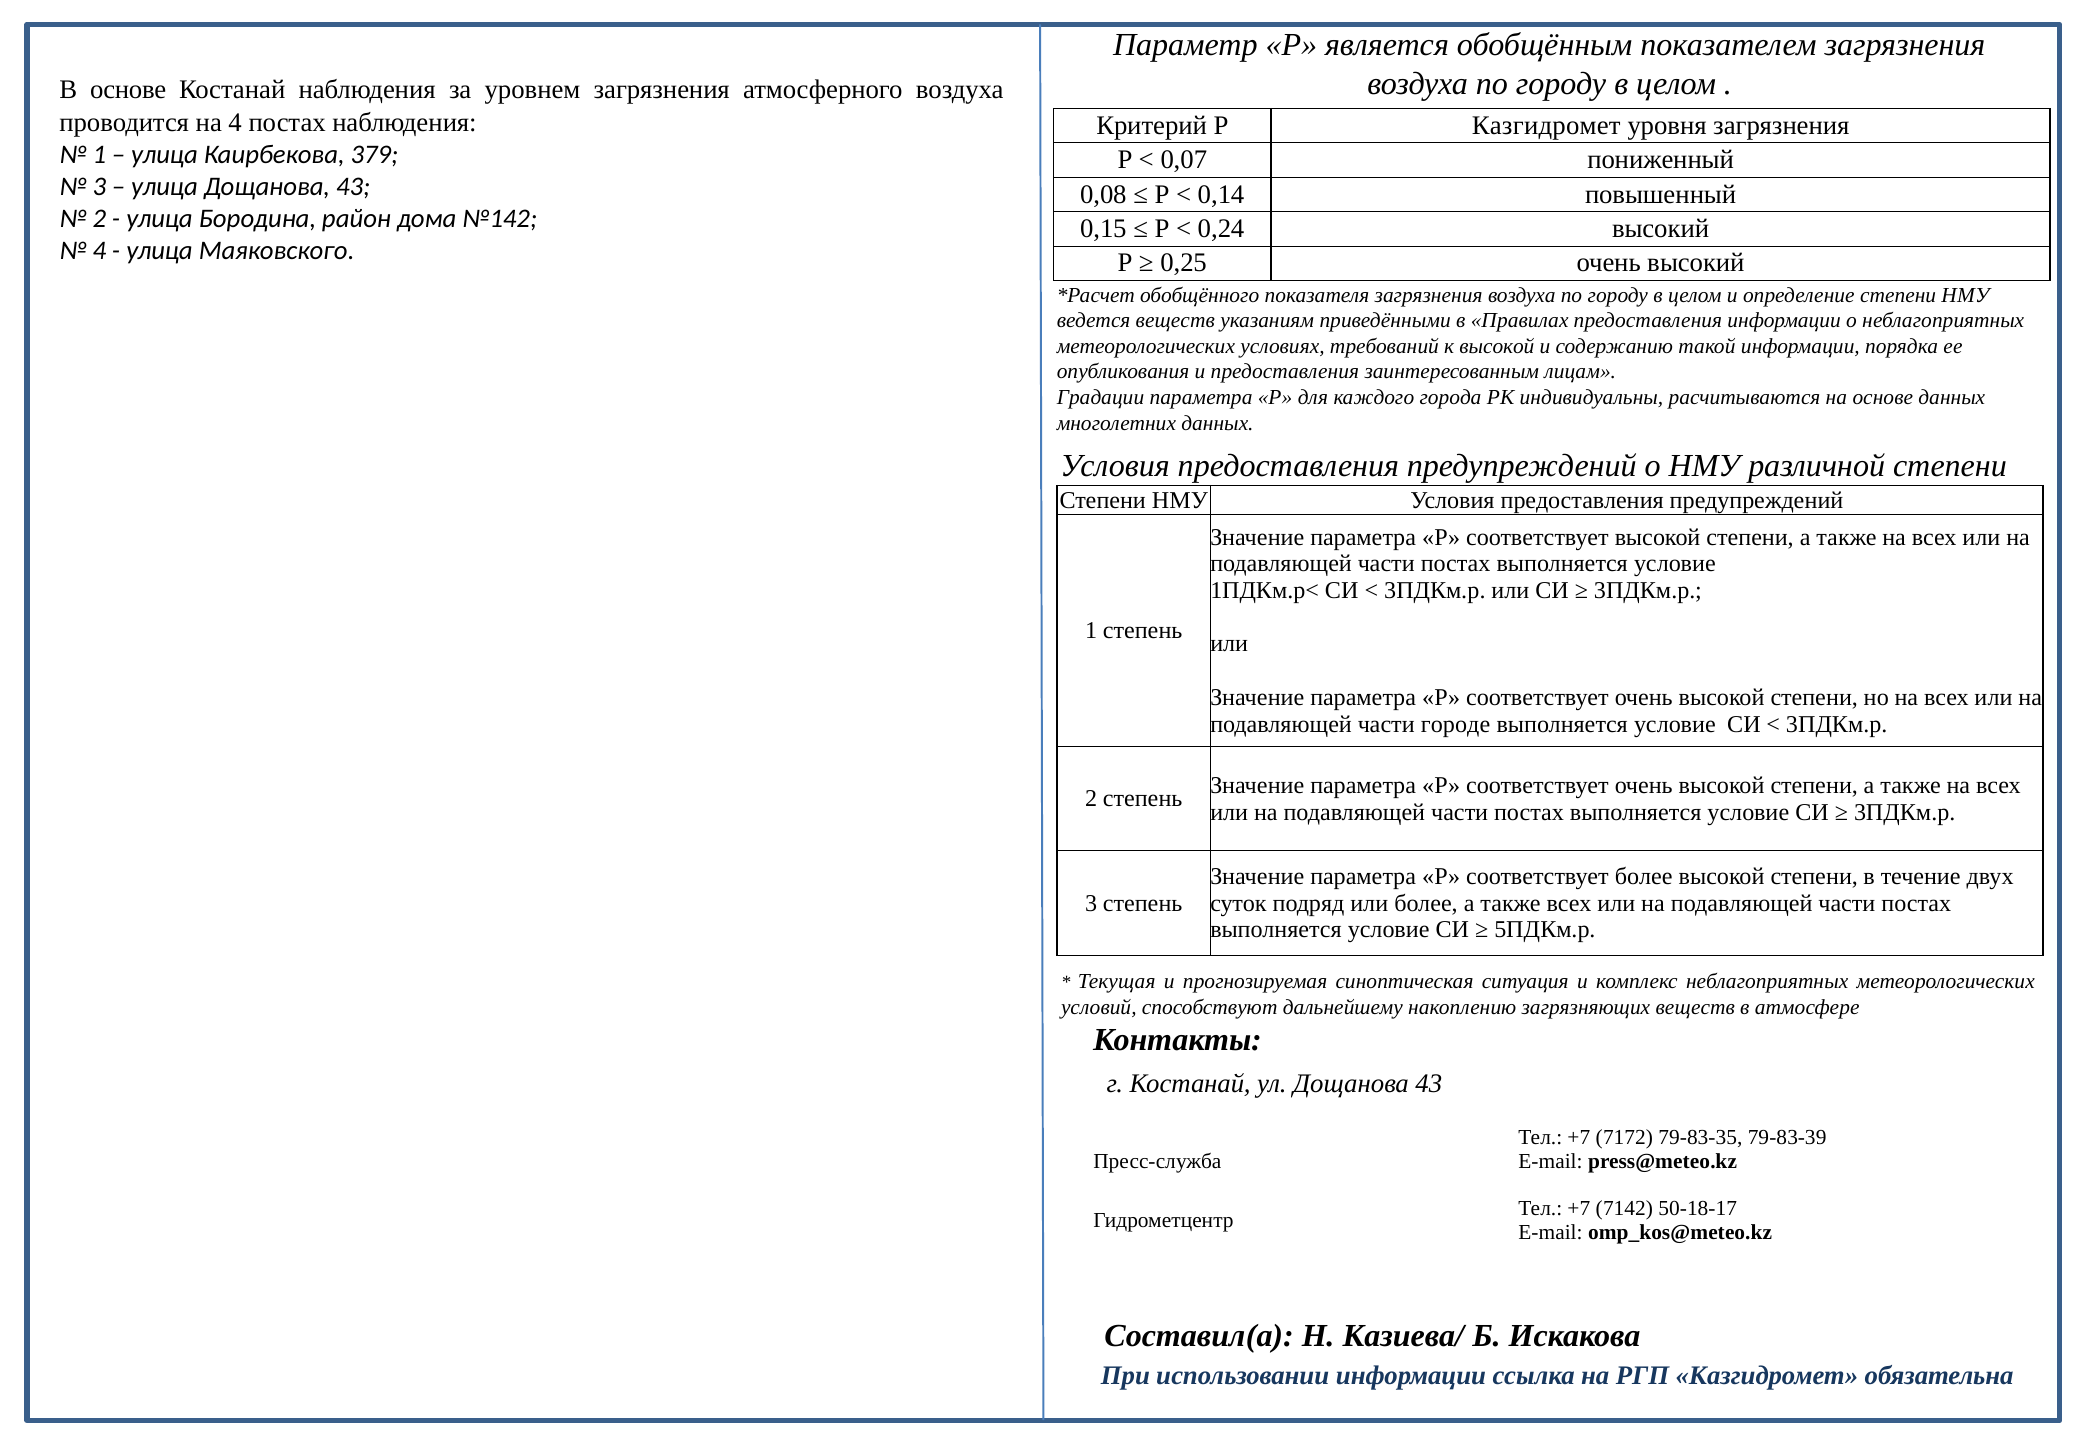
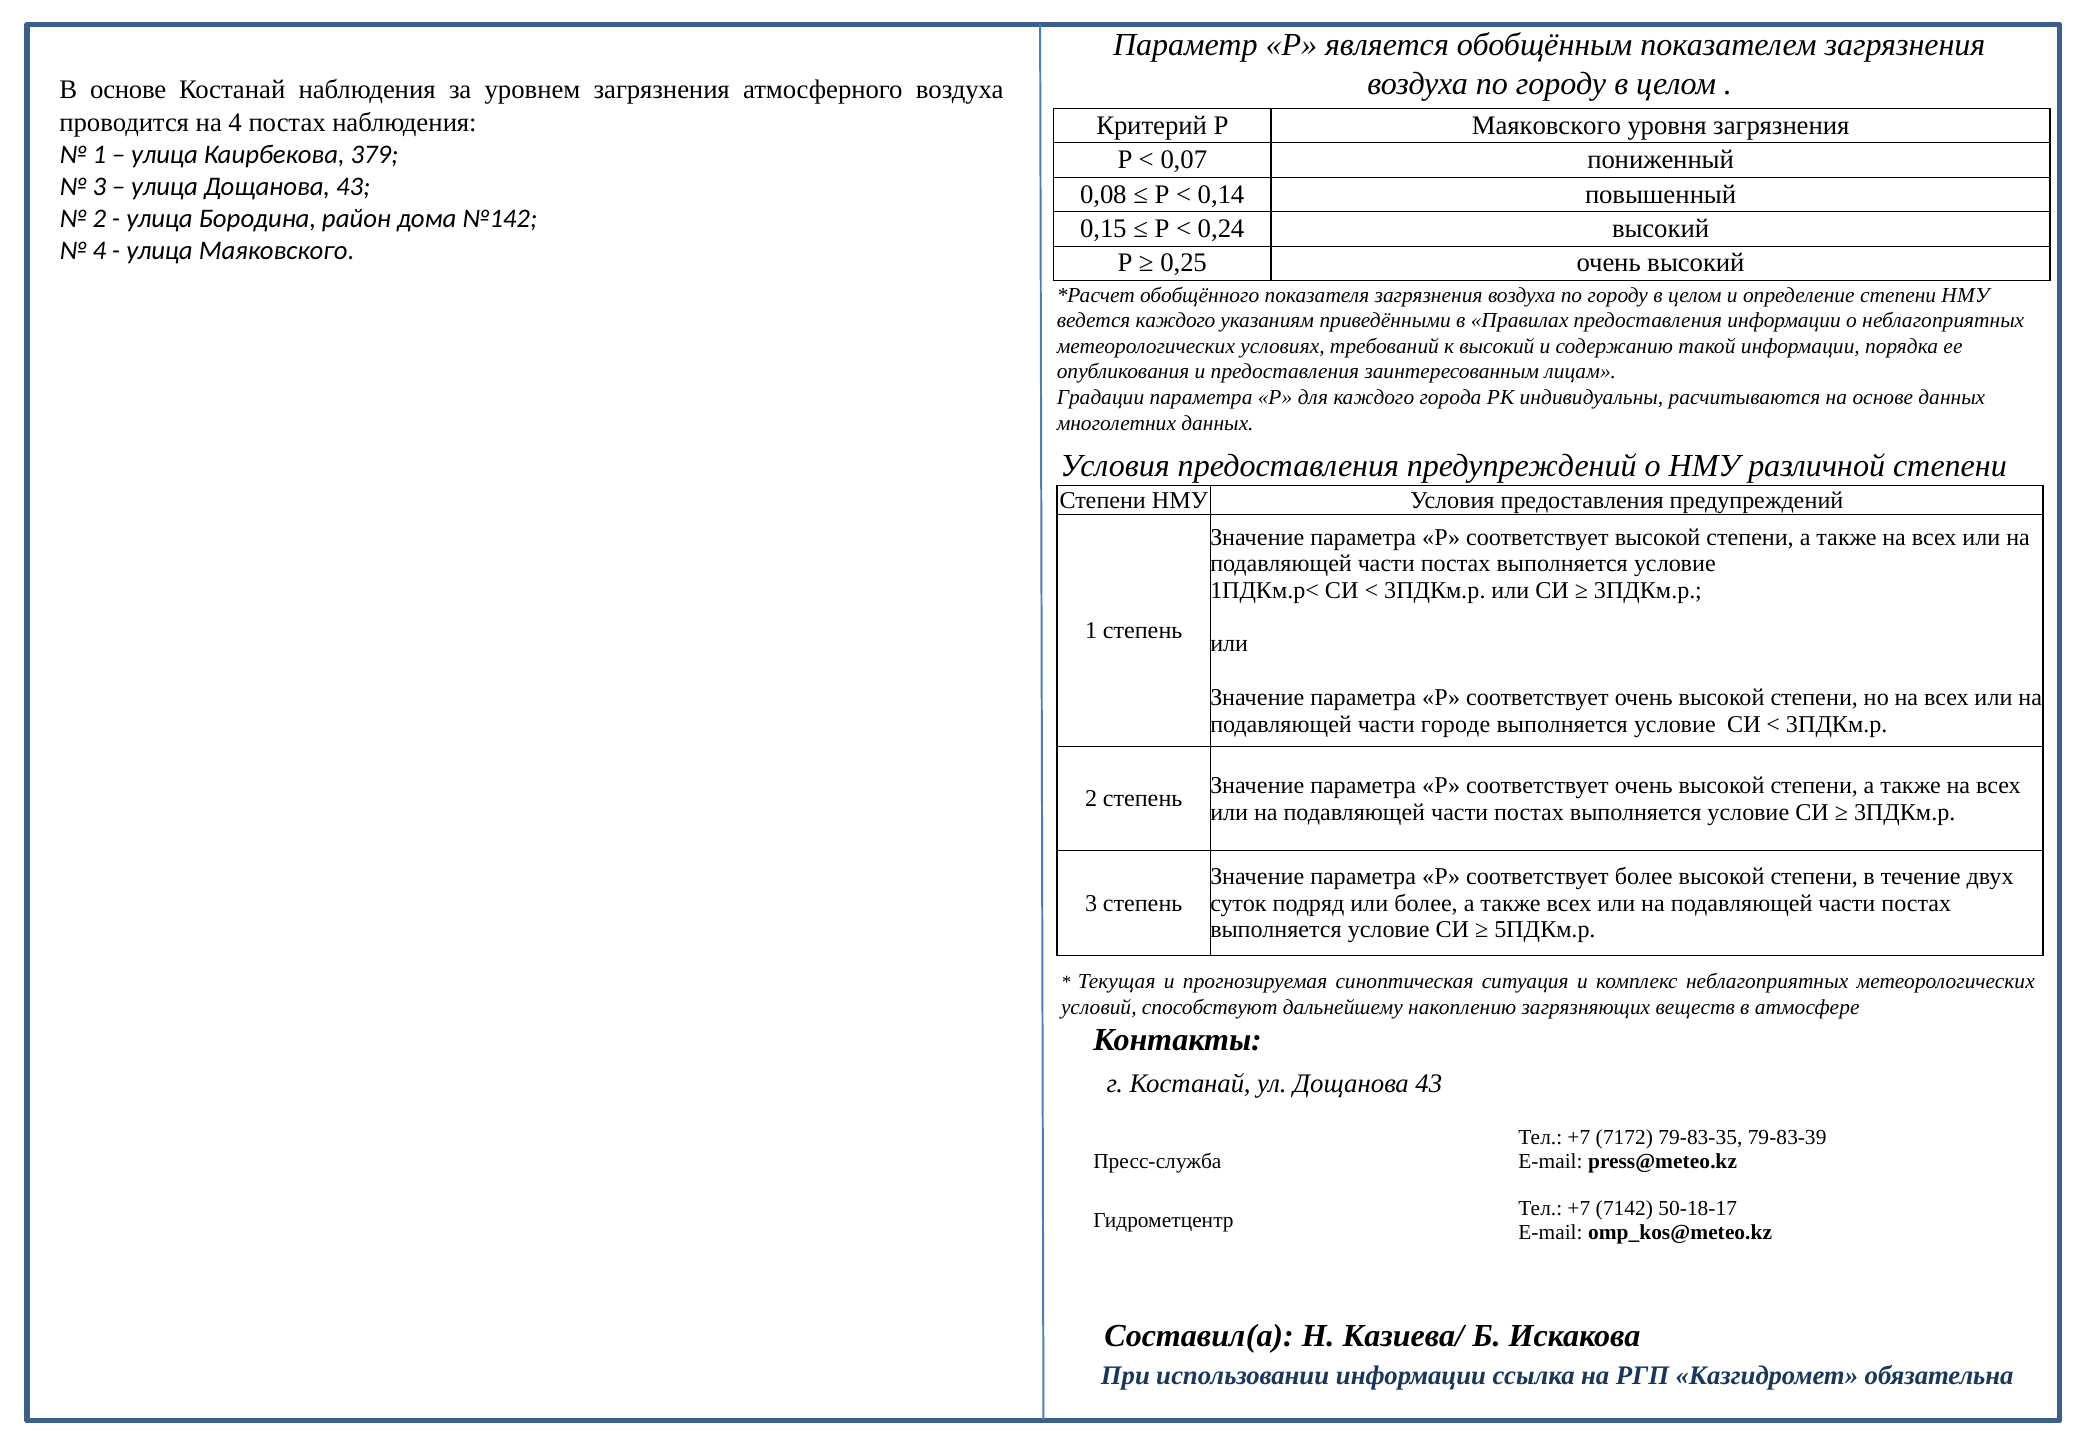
Р Казгидромет: Казгидромет -> Маяковского (1546, 125)
ведется веществ: веществ -> каждого (1175, 321)
к высокой: высокой -> высокий (1497, 346)
